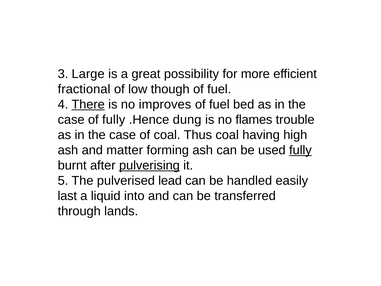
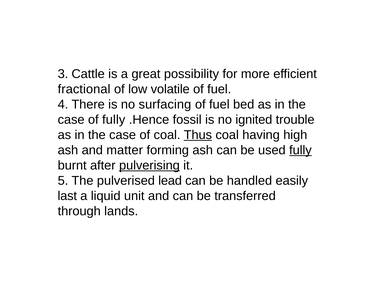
Large: Large -> Cattle (88, 74)
though: though -> volatile (170, 89)
There underline: present -> none (88, 104)
improves: improves -> surfacing (165, 104)
dung: dung -> fossil (187, 120)
flames: flames -> ignited (254, 120)
Thus underline: none -> present (198, 135)
into: into -> unit (134, 196)
